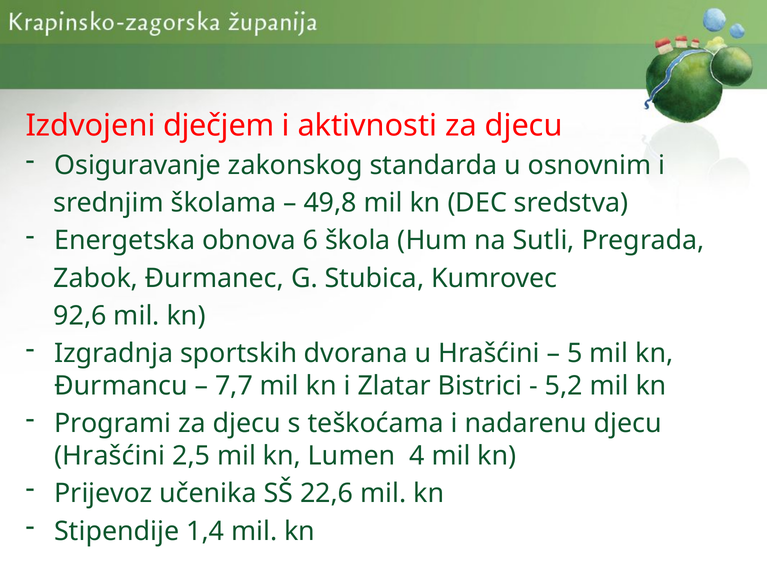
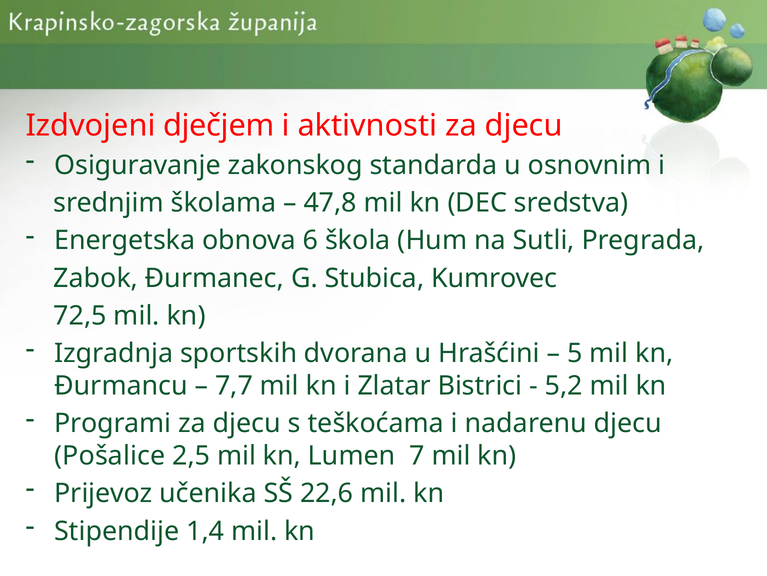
49,8: 49,8 -> 47,8 (330, 203)
92,6: 92,6 -> 72,5 (80, 316)
Hrašćini: Hrašćini -> Pošalice (110, 455)
4: 4 -> 7 (417, 455)
